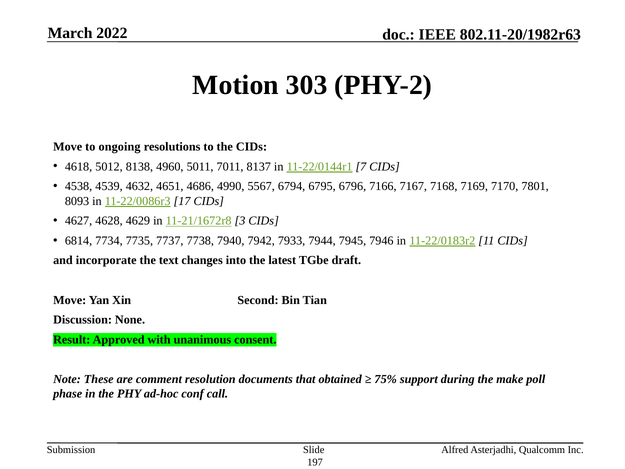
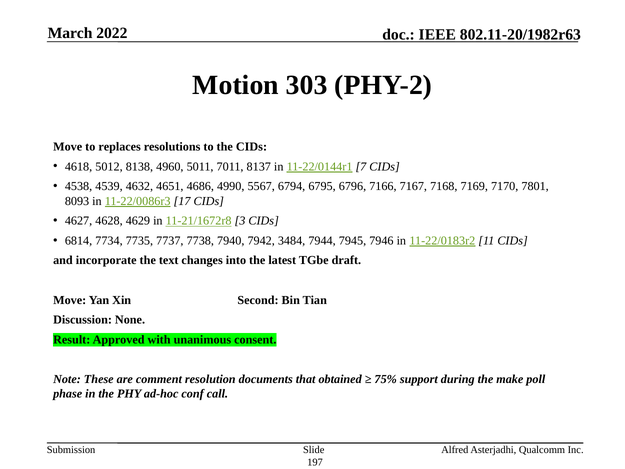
ongoing: ongoing -> replaces (120, 147)
7933: 7933 -> 3484 (292, 241)
